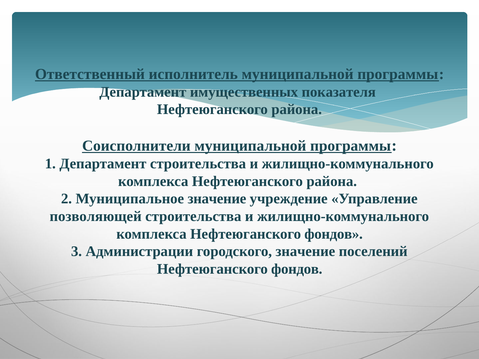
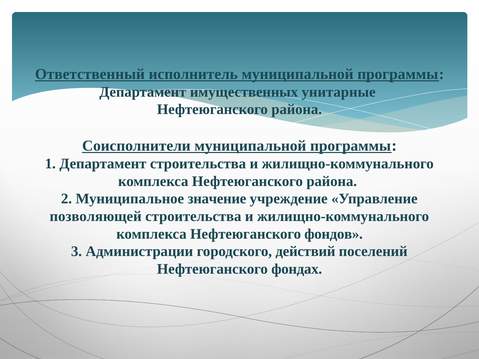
показателя: показателя -> унитарные (339, 92)
городского значение: значение -> действий (305, 252)
фондов: фондов -> фондах (297, 269)
